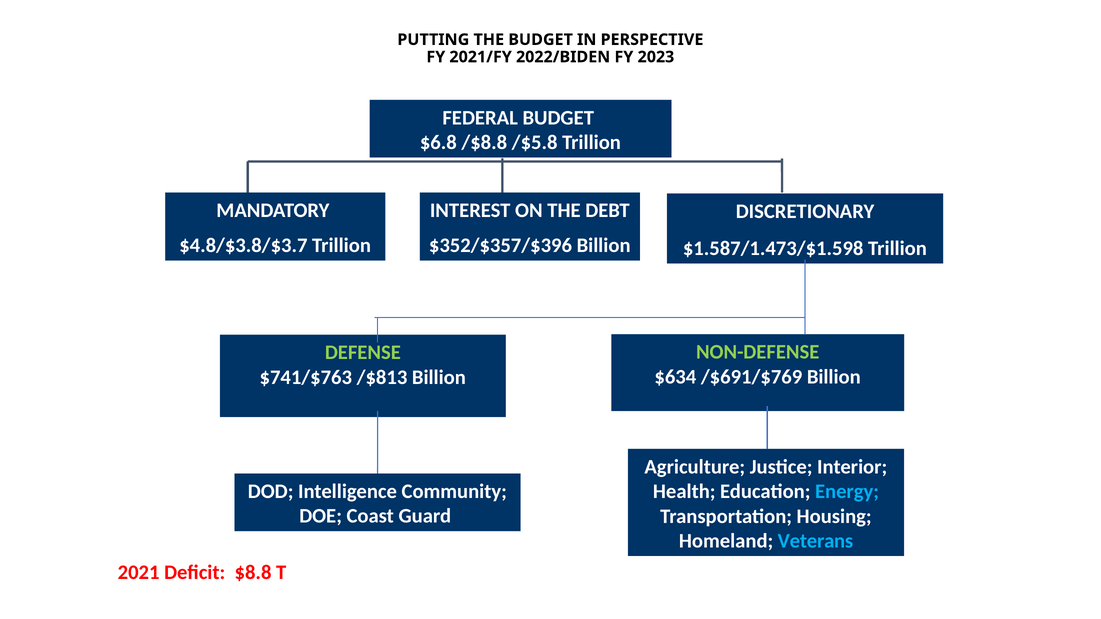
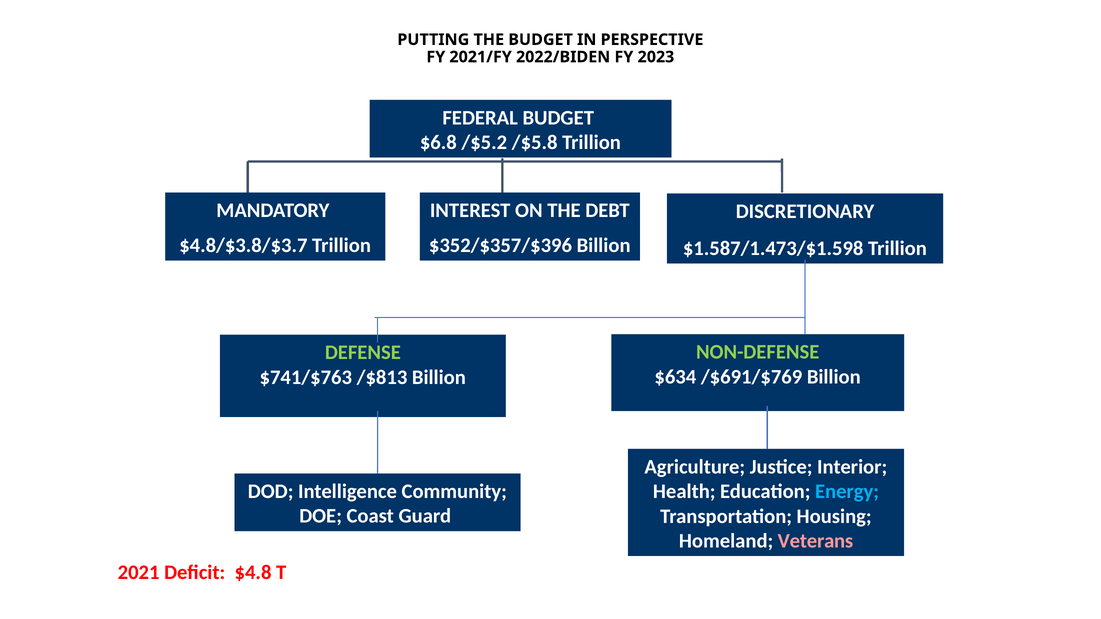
/$8.8: /$8.8 -> /$5.2 (484, 143)
Veterans colour: light blue -> pink (815, 541)
$8.8: $8.8 -> $4.8 (253, 573)
